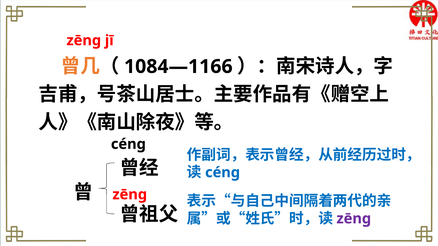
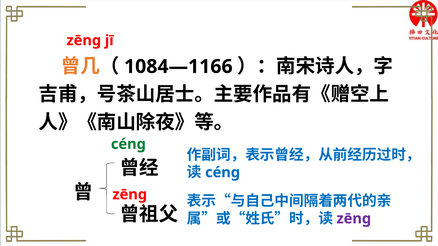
céng colour: black -> green (128, 144)
